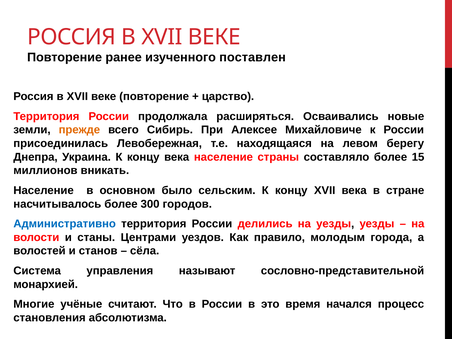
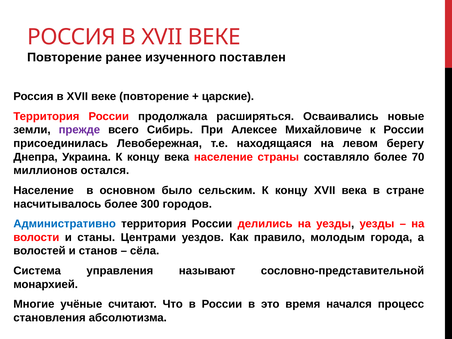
царство: царство -> царские (228, 96)
прежде colour: orange -> purple (79, 130)
15: 15 -> 70 (418, 157)
вникать: вникать -> остался (105, 171)
